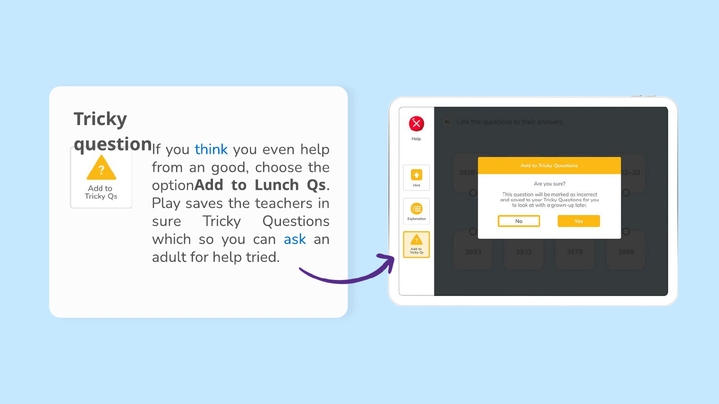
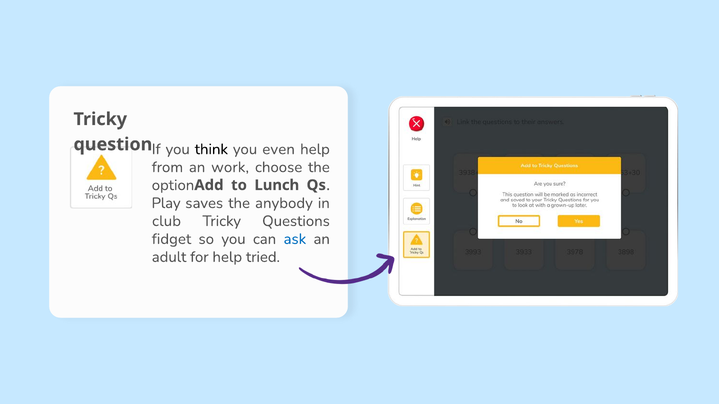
think colour: blue -> black (211, 149)
good: good -> work (230, 167)
teachers: teachers -> anybody (284, 203)
sure: sure -> club (167, 221)
which: which -> fidget (171, 239)
